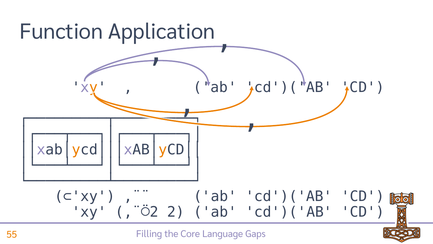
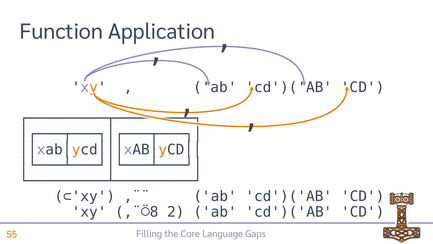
,¨⍥2: ,¨⍥2 -> ,¨⍥8 (137, 212)
